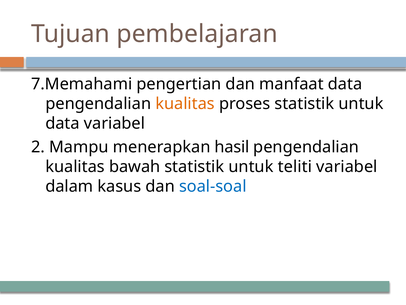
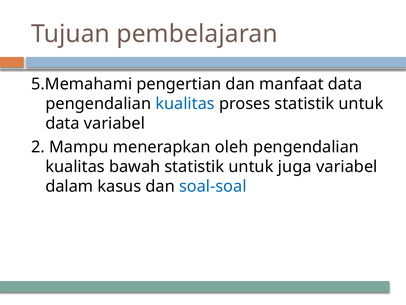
7.Memahami: 7.Memahami -> 5.Memahami (82, 84)
kualitas colour: orange -> blue (185, 104)
hasil: hasil -> oleh (232, 147)
teliti: teliti -> juga (295, 166)
